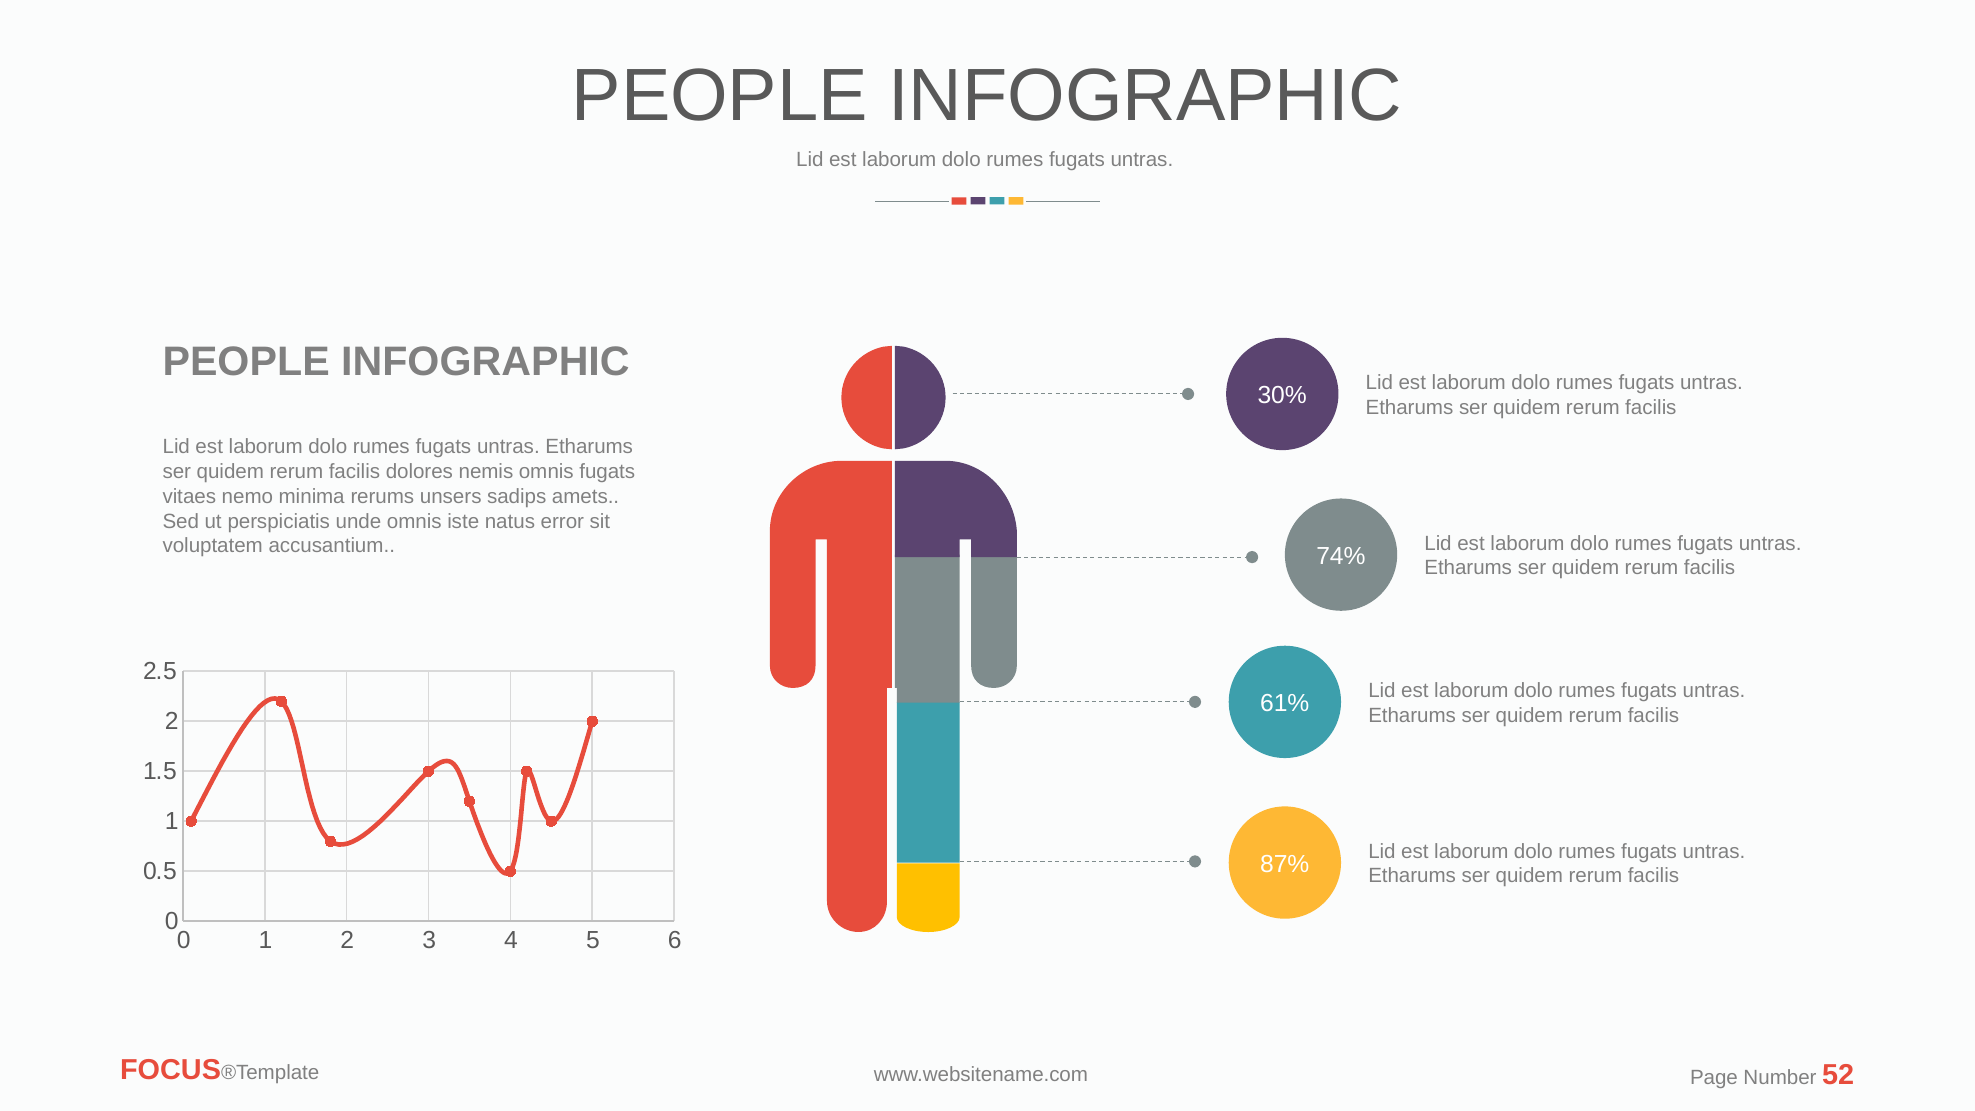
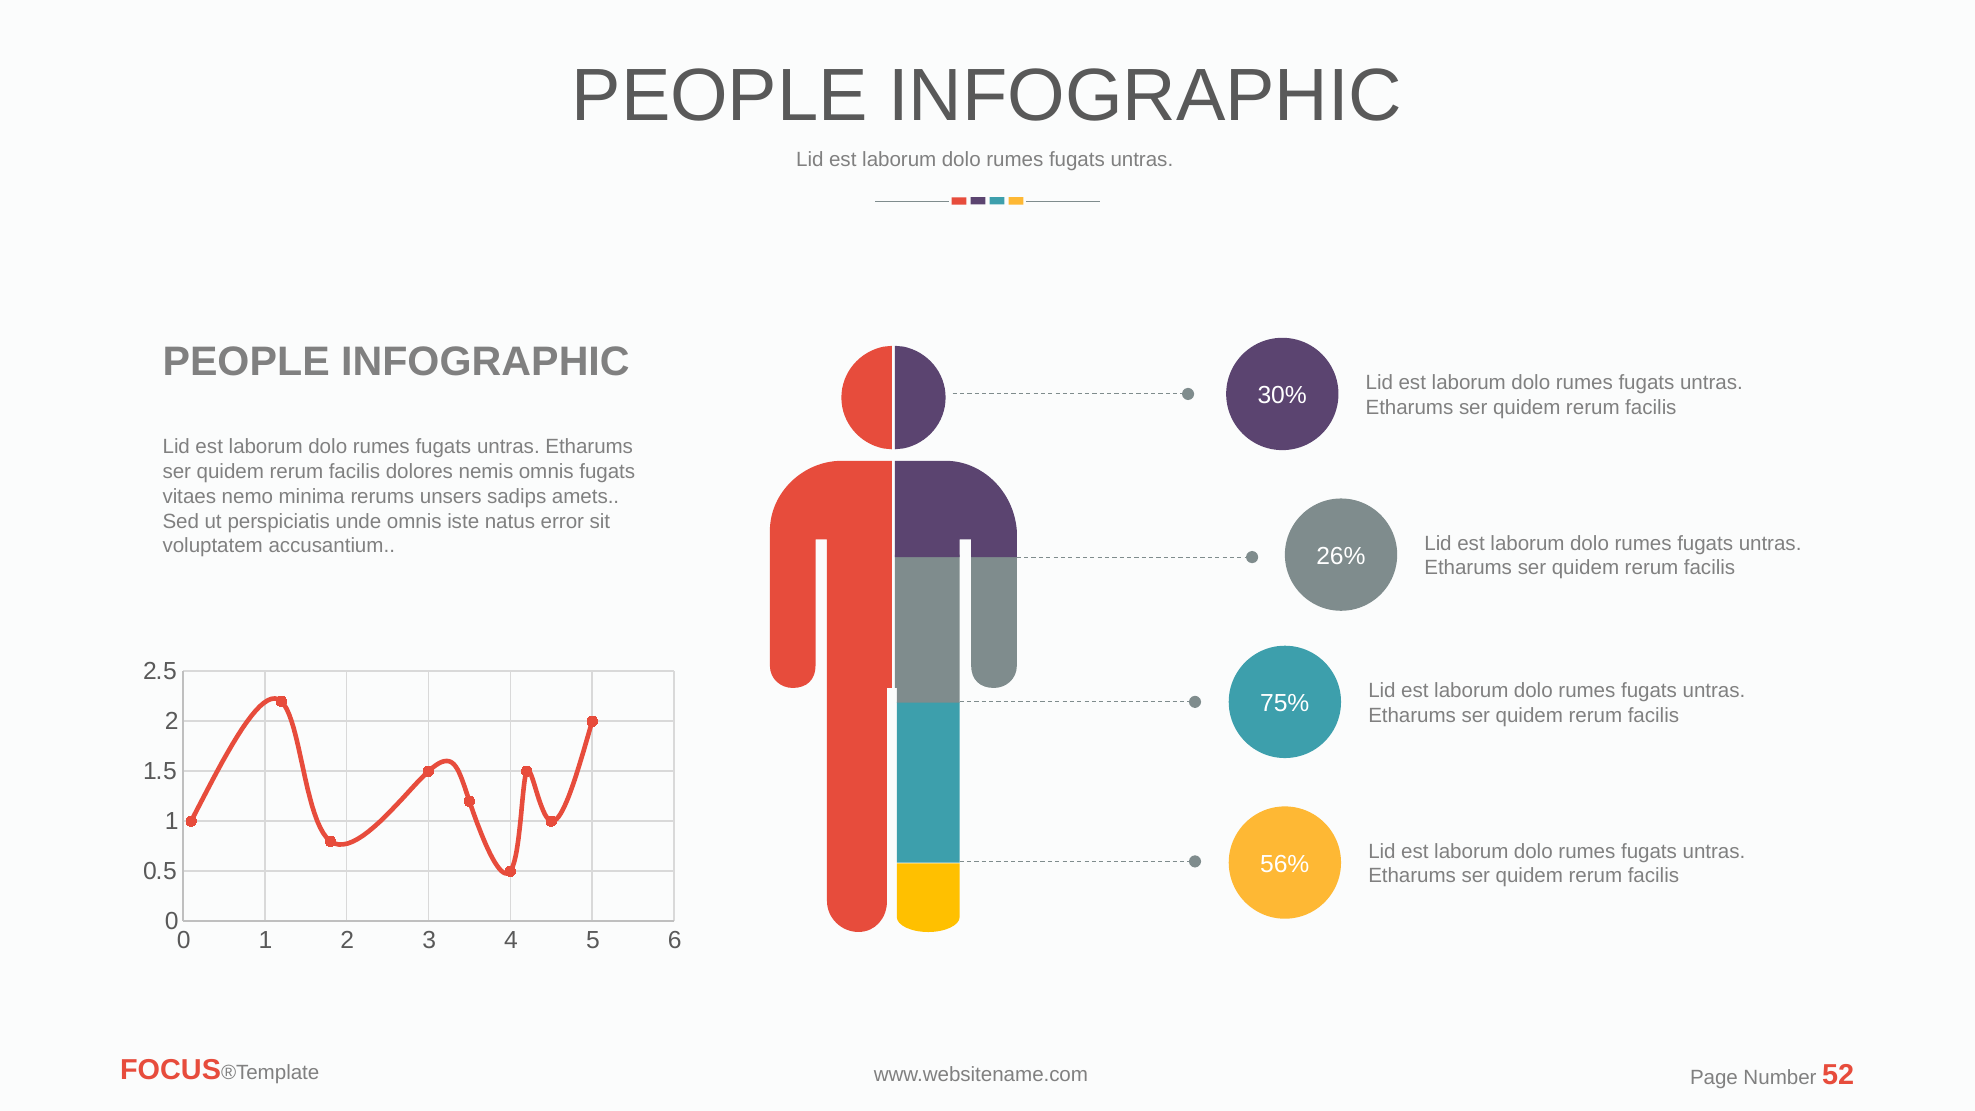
74%: 74% -> 26% (1341, 556)
61%: 61% -> 75% (1285, 703)
87%: 87% -> 56% (1285, 864)
